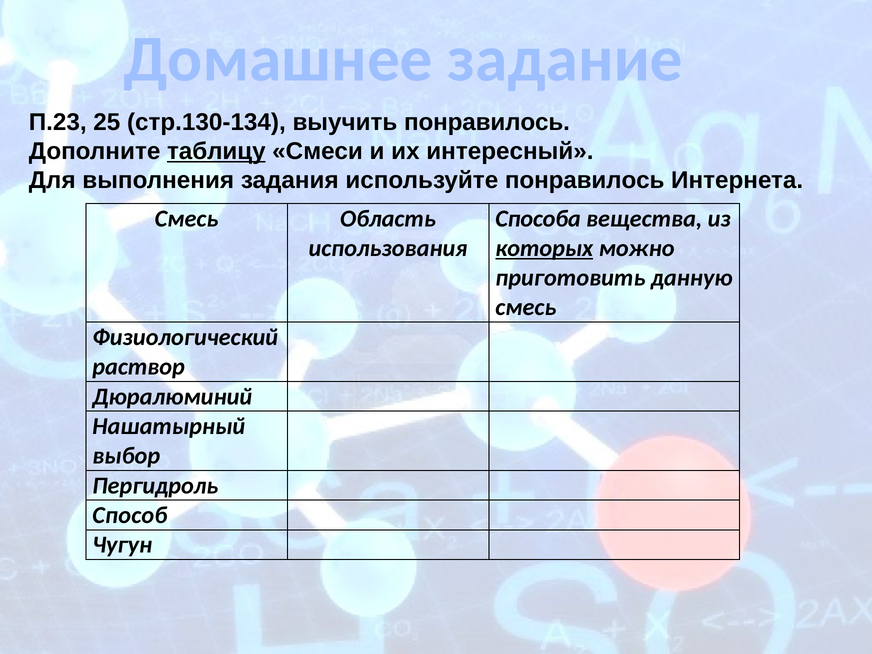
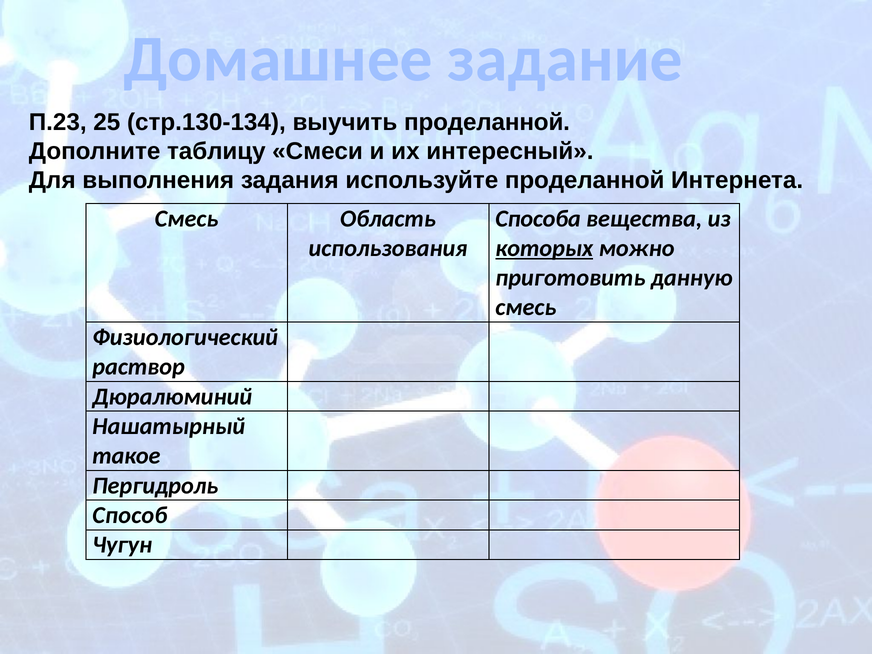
выучить понравилось: понравилось -> проделанной (487, 122)
таблицу underline: present -> none (216, 151)
используйте понравилось: понравилось -> проделанной (585, 180)
выбор: выбор -> такое (126, 456)
